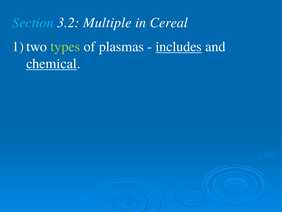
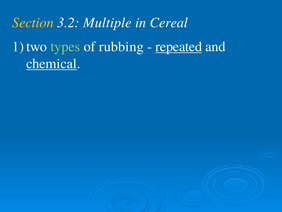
Section colour: light blue -> yellow (33, 23)
plasmas: plasmas -> rubbing (121, 47)
includes: includes -> repeated (179, 47)
